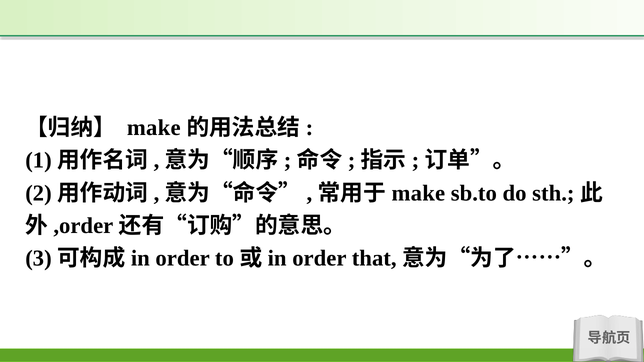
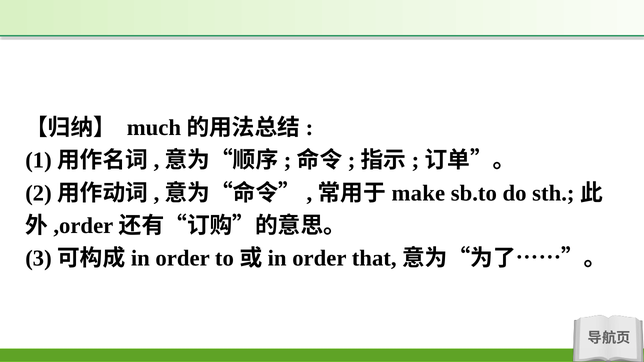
make: make -> much (154, 128)
